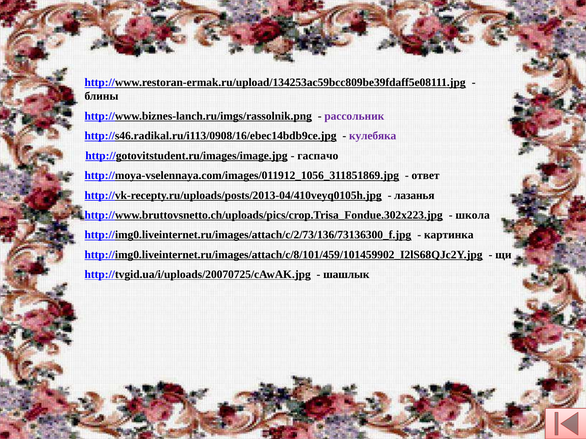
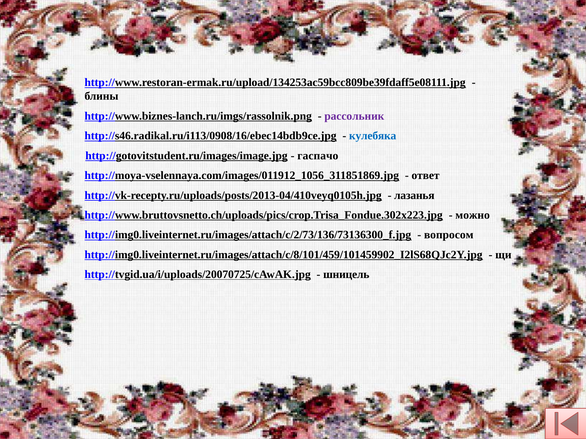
кулебяка colour: purple -> blue (373, 136)
школа: школа -> можно (473, 215)
картинка: картинка -> вопросом (449, 235)
шашлык: шашлык -> шницель (346, 275)
